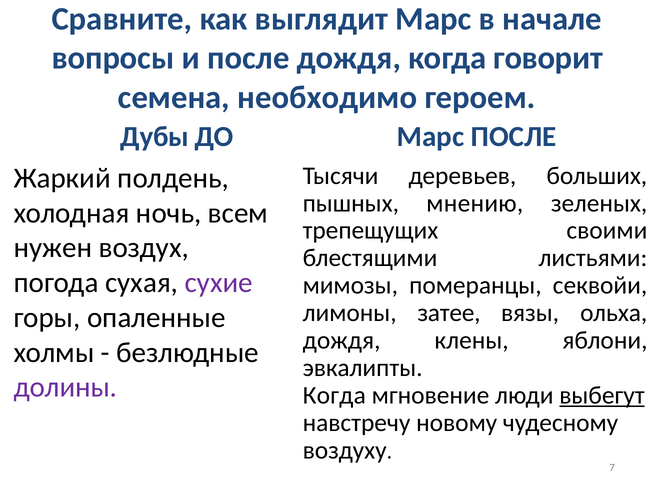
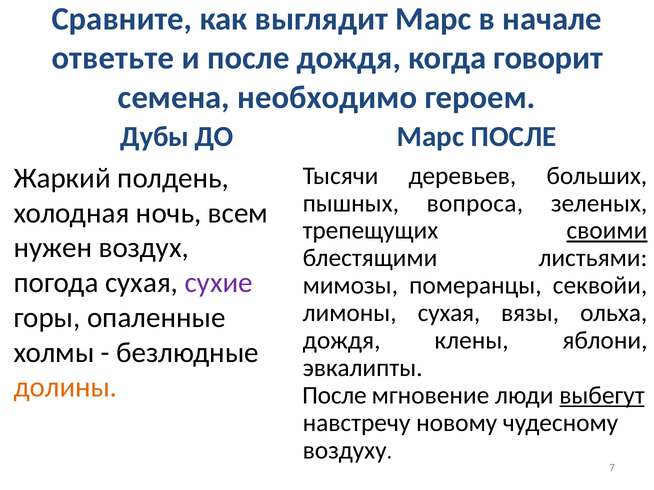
вопросы: вопросы -> ответьте (113, 58)
мнению: мнению -> вопроса (475, 203)
своими underline: none -> present (607, 231)
лимоны затее: затее -> сухая (449, 313)
долины colour: purple -> orange (65, 388)
Когда: Когда -> После (334, 396)
